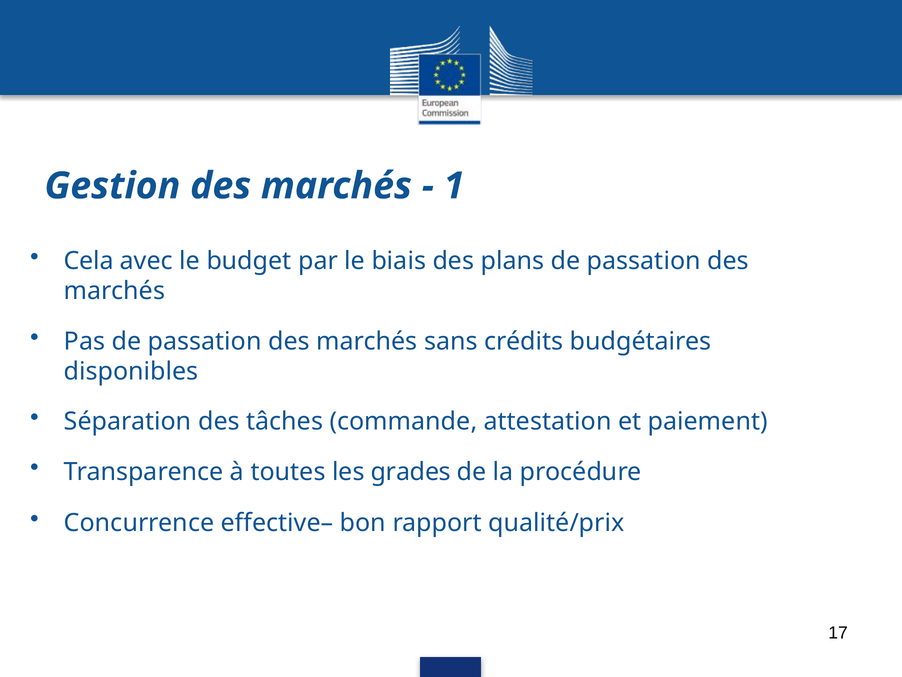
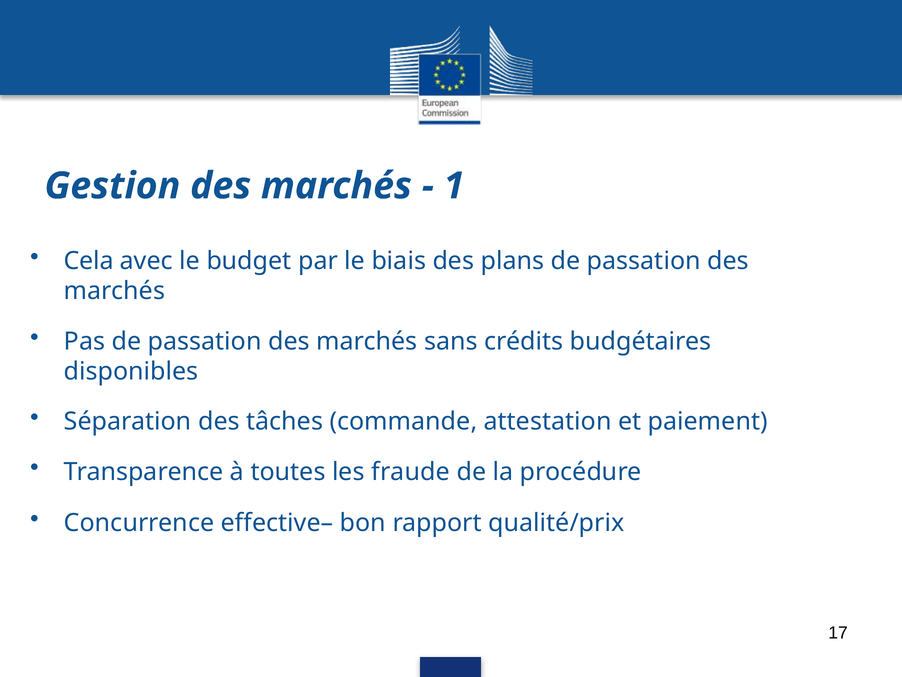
grades: grades -> fraude (411, 471)
